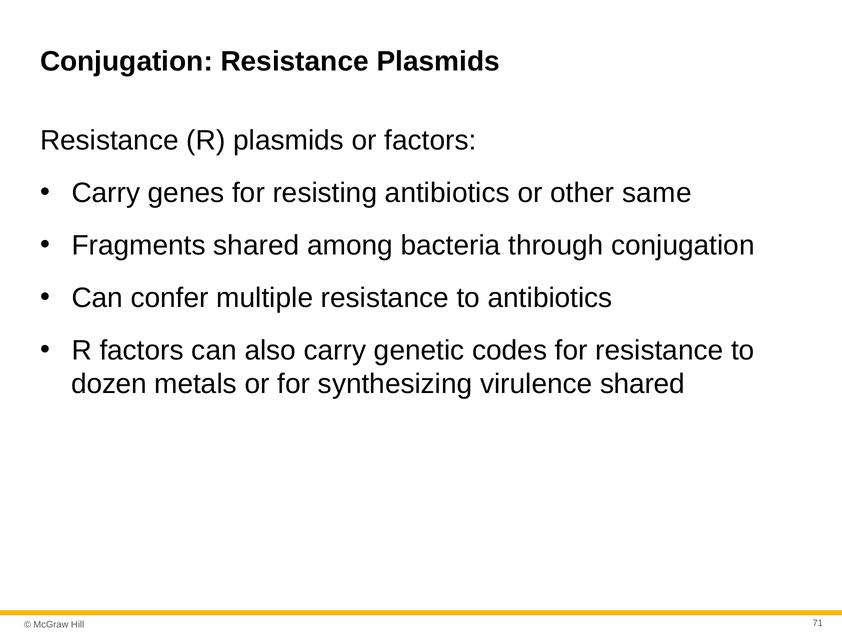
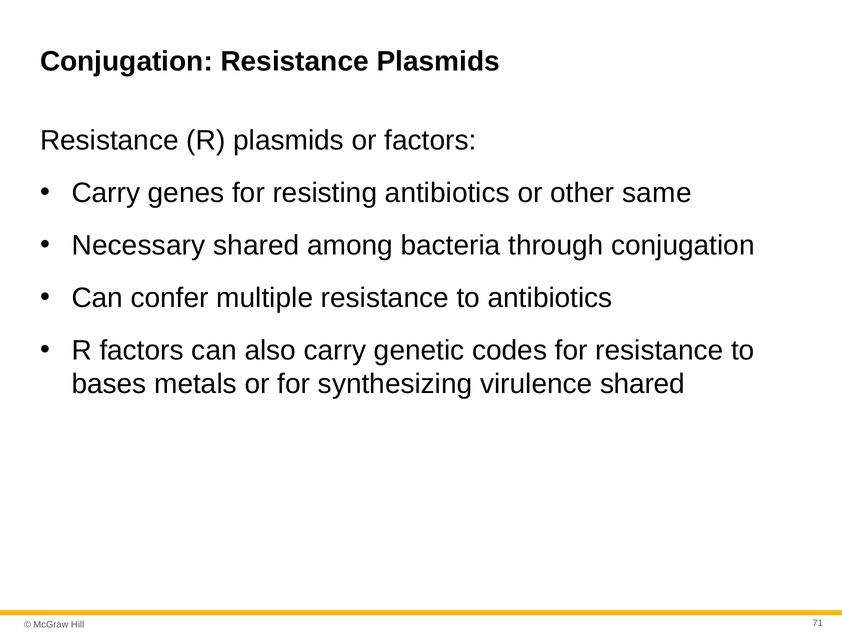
Fragments: Fragments -> Necessary (139, 245)
dozen: dozen -> bases (109, 384)
